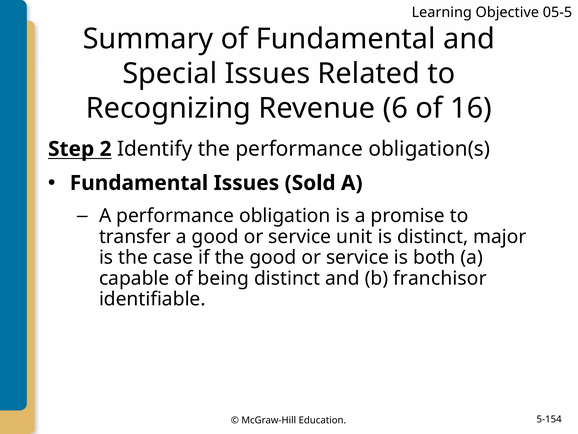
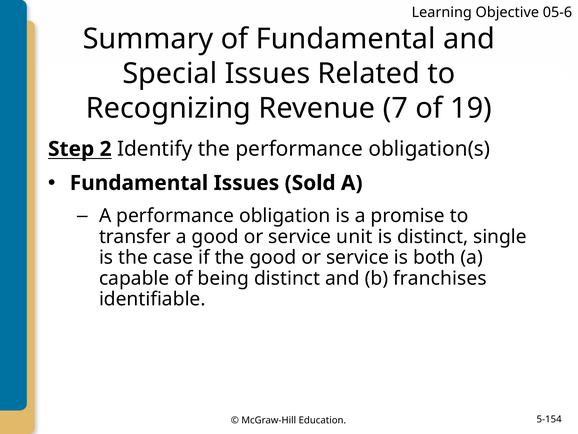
05-5: 05-5 -> 05-6 (557, 12)
6: 6 -> 7 (395, 108)
16: 16 -> 19 (471, 108)
major: major -> single (500, 236)
franchisor: franchisor -> franchises (440, 278)
